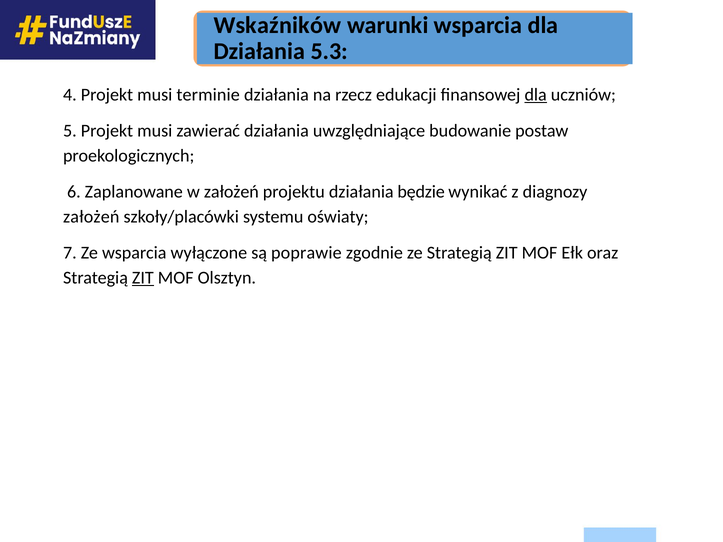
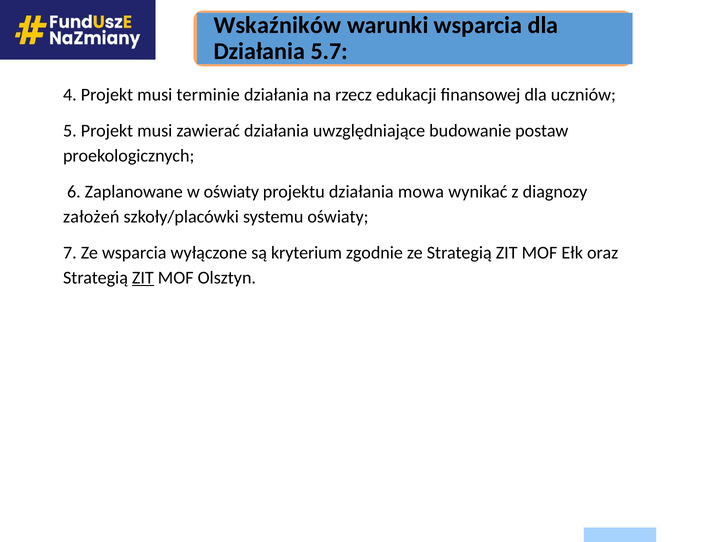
5.3: 5.3 -> 5.7 (329, 51)
dla underline: present -> none (536, 95)
w założeń: założeń -> oświaty (231, 192)
będzie: będzie -> mowa (421, 192)
poprawie: poprawie -> kryterium (307, 253)
